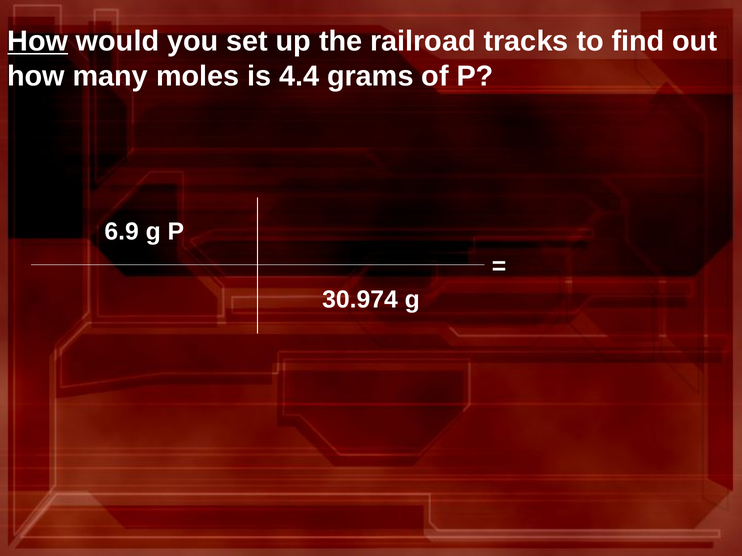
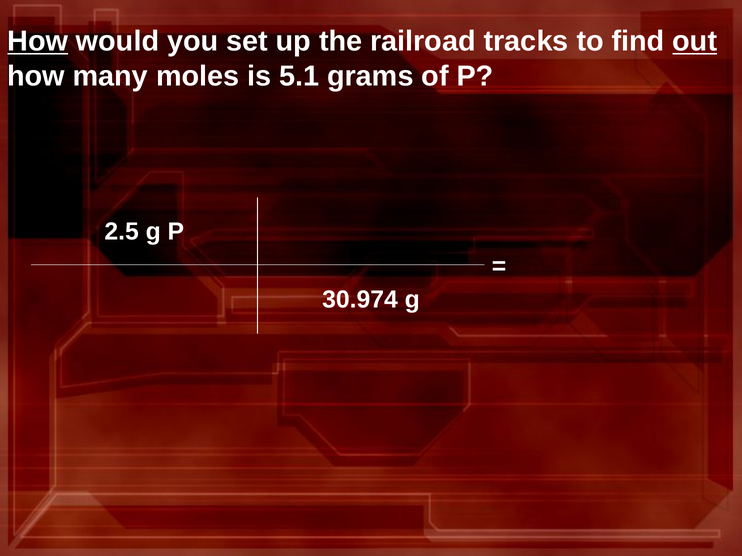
out underline: none -> present (695, 42)
4.4: 4.4 -> 5.1 (299, 76)
6.9: 6.9 -> 2.5 (122, 232)
